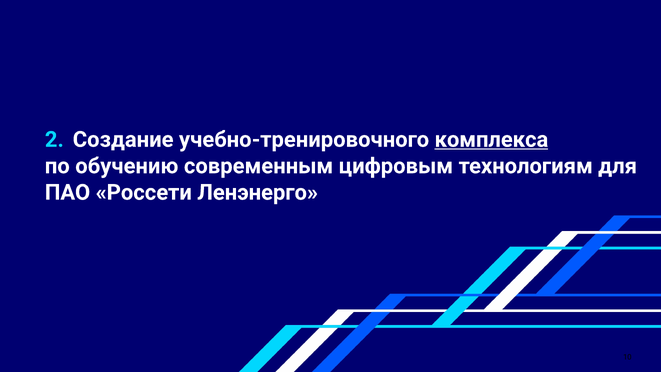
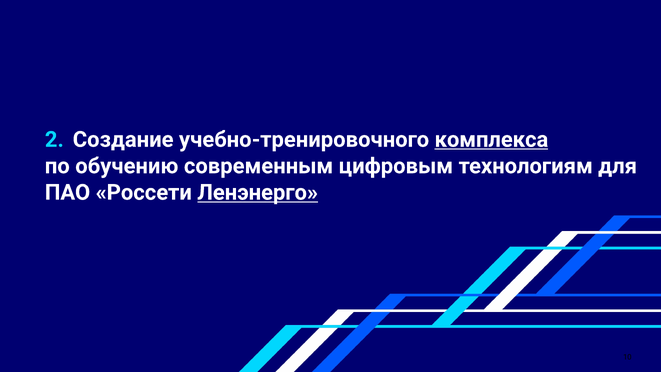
Ленэнерго underline: none -> present (258, 192)
